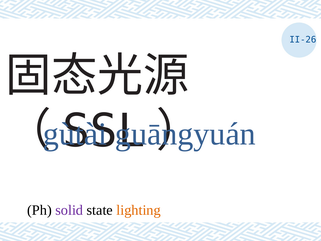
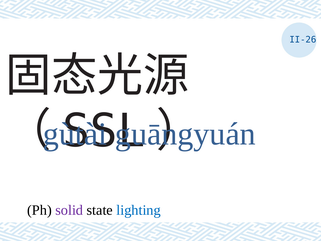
lighting colour: orange -> blue (139, 210)
